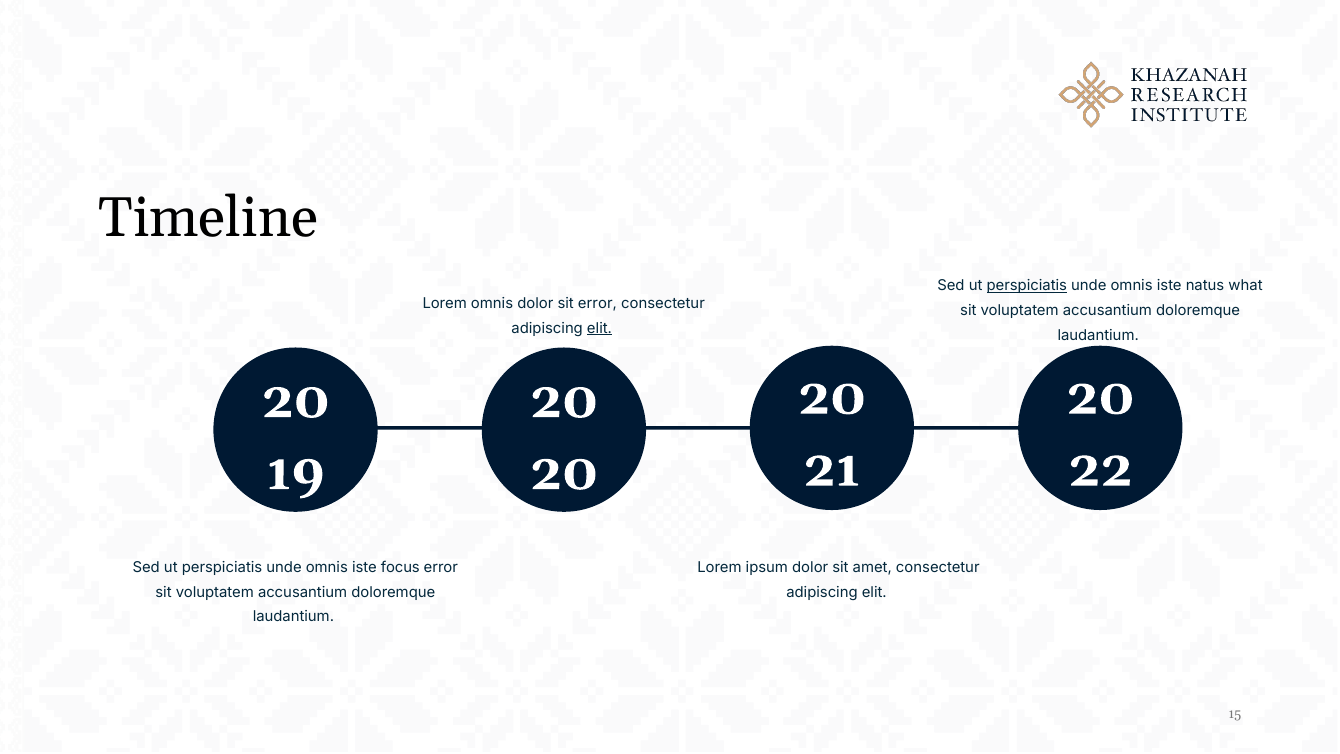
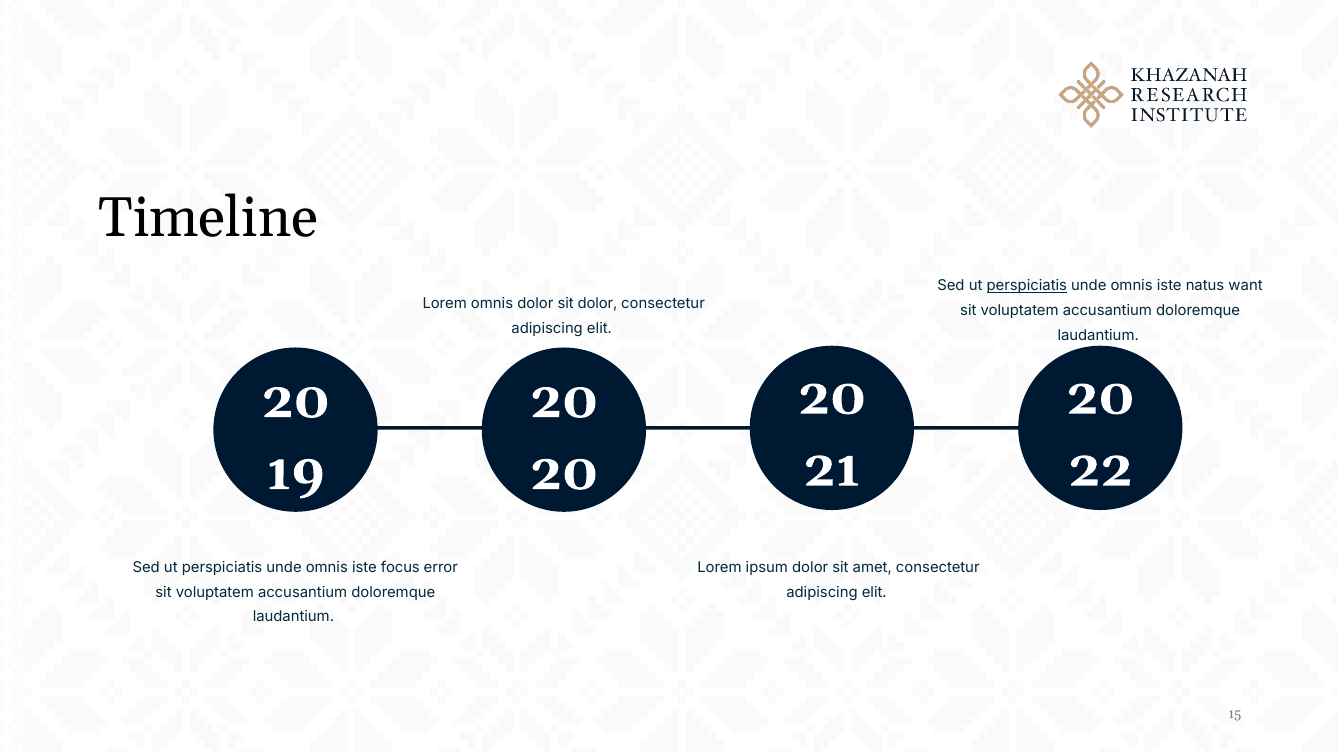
what: what -> want (1246, 286)
sit error: error -> dolor (598, 304)
elit underline: present -> none (599, 328)
